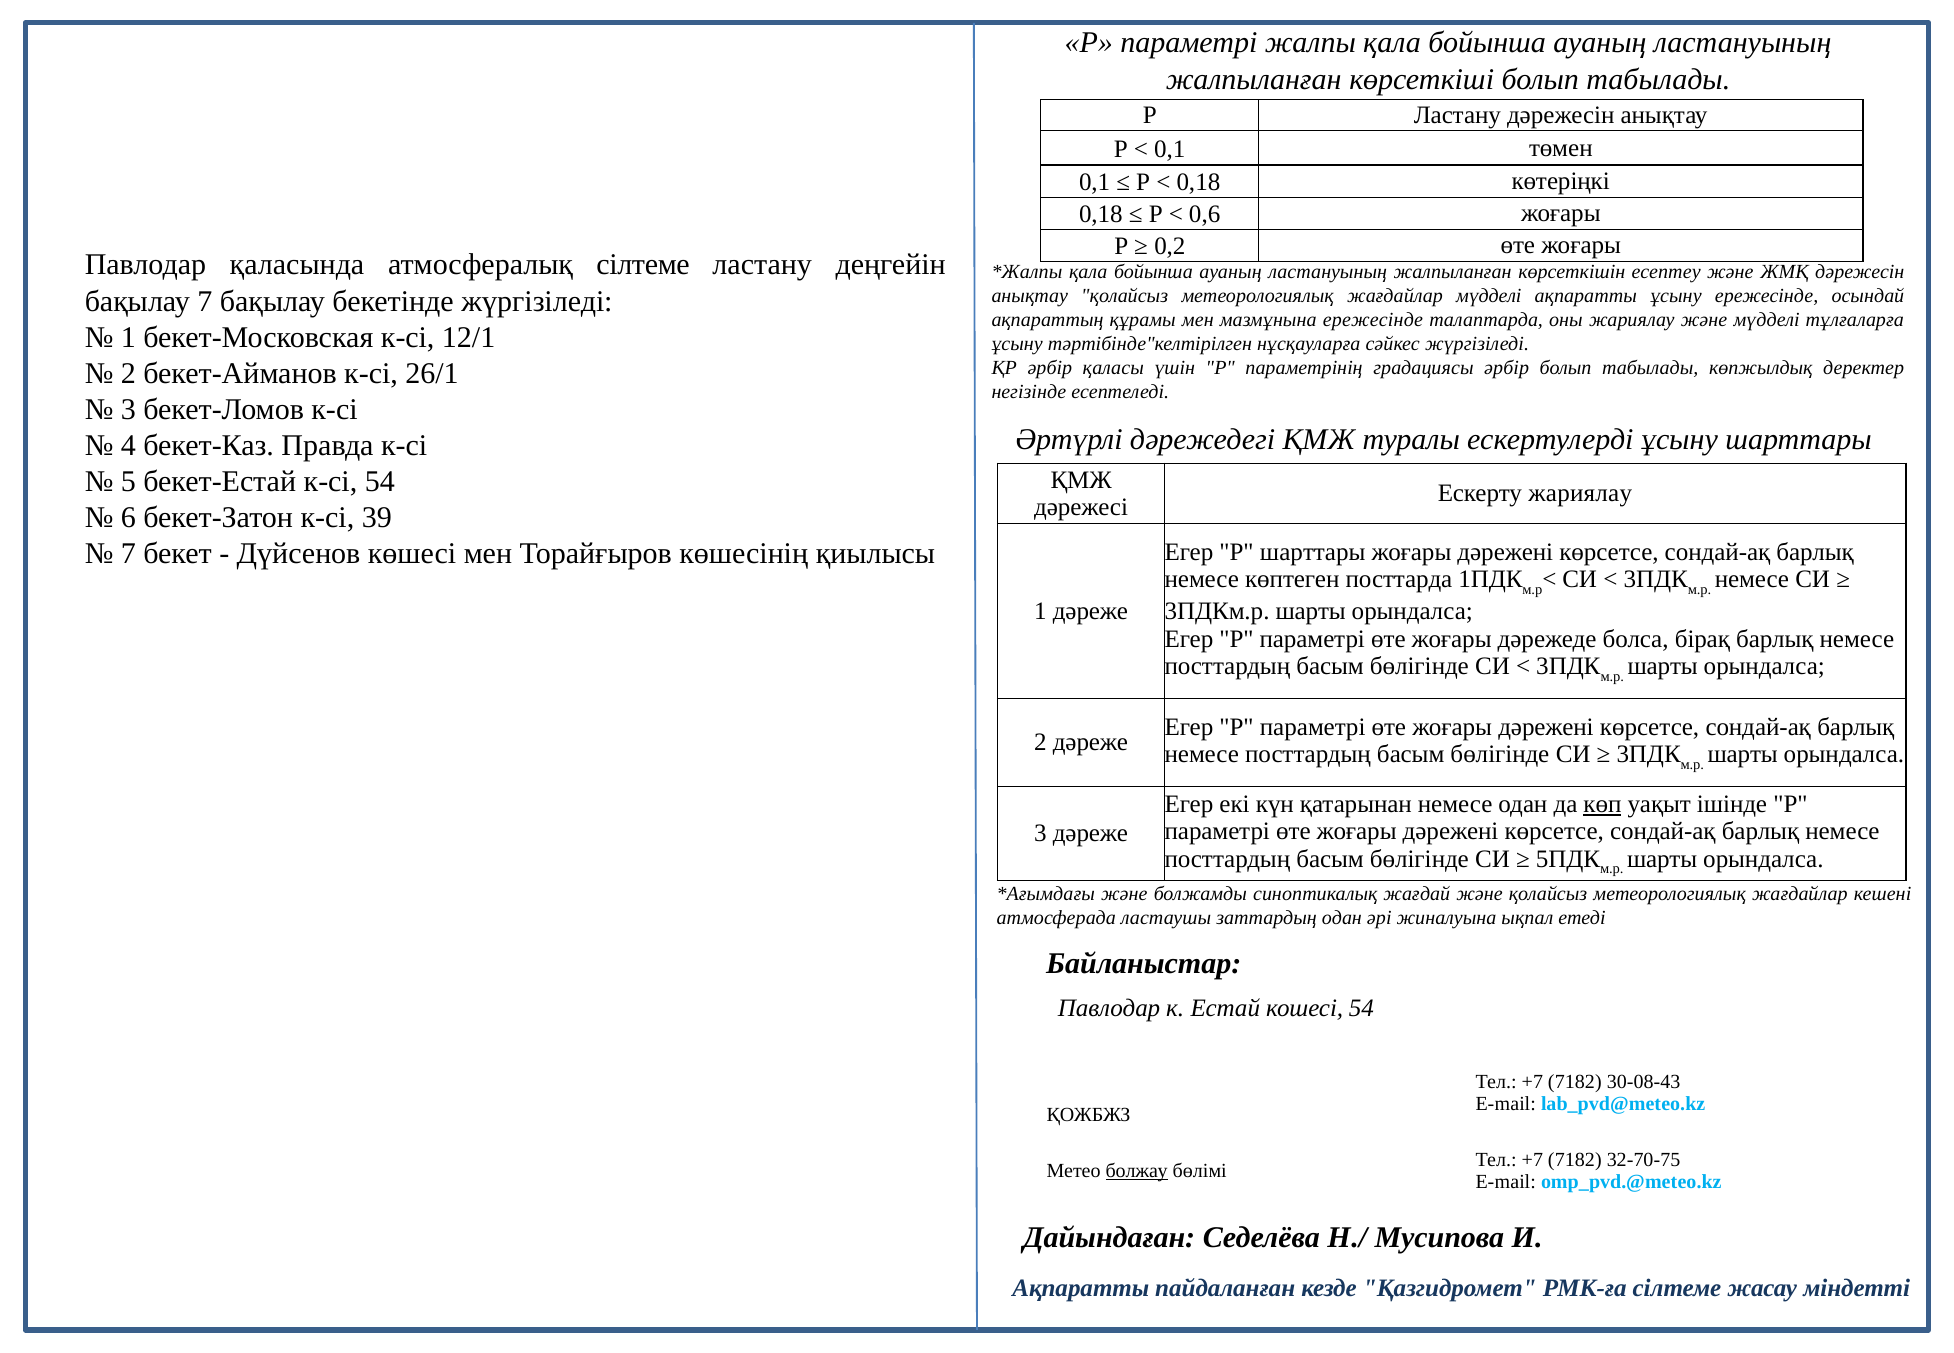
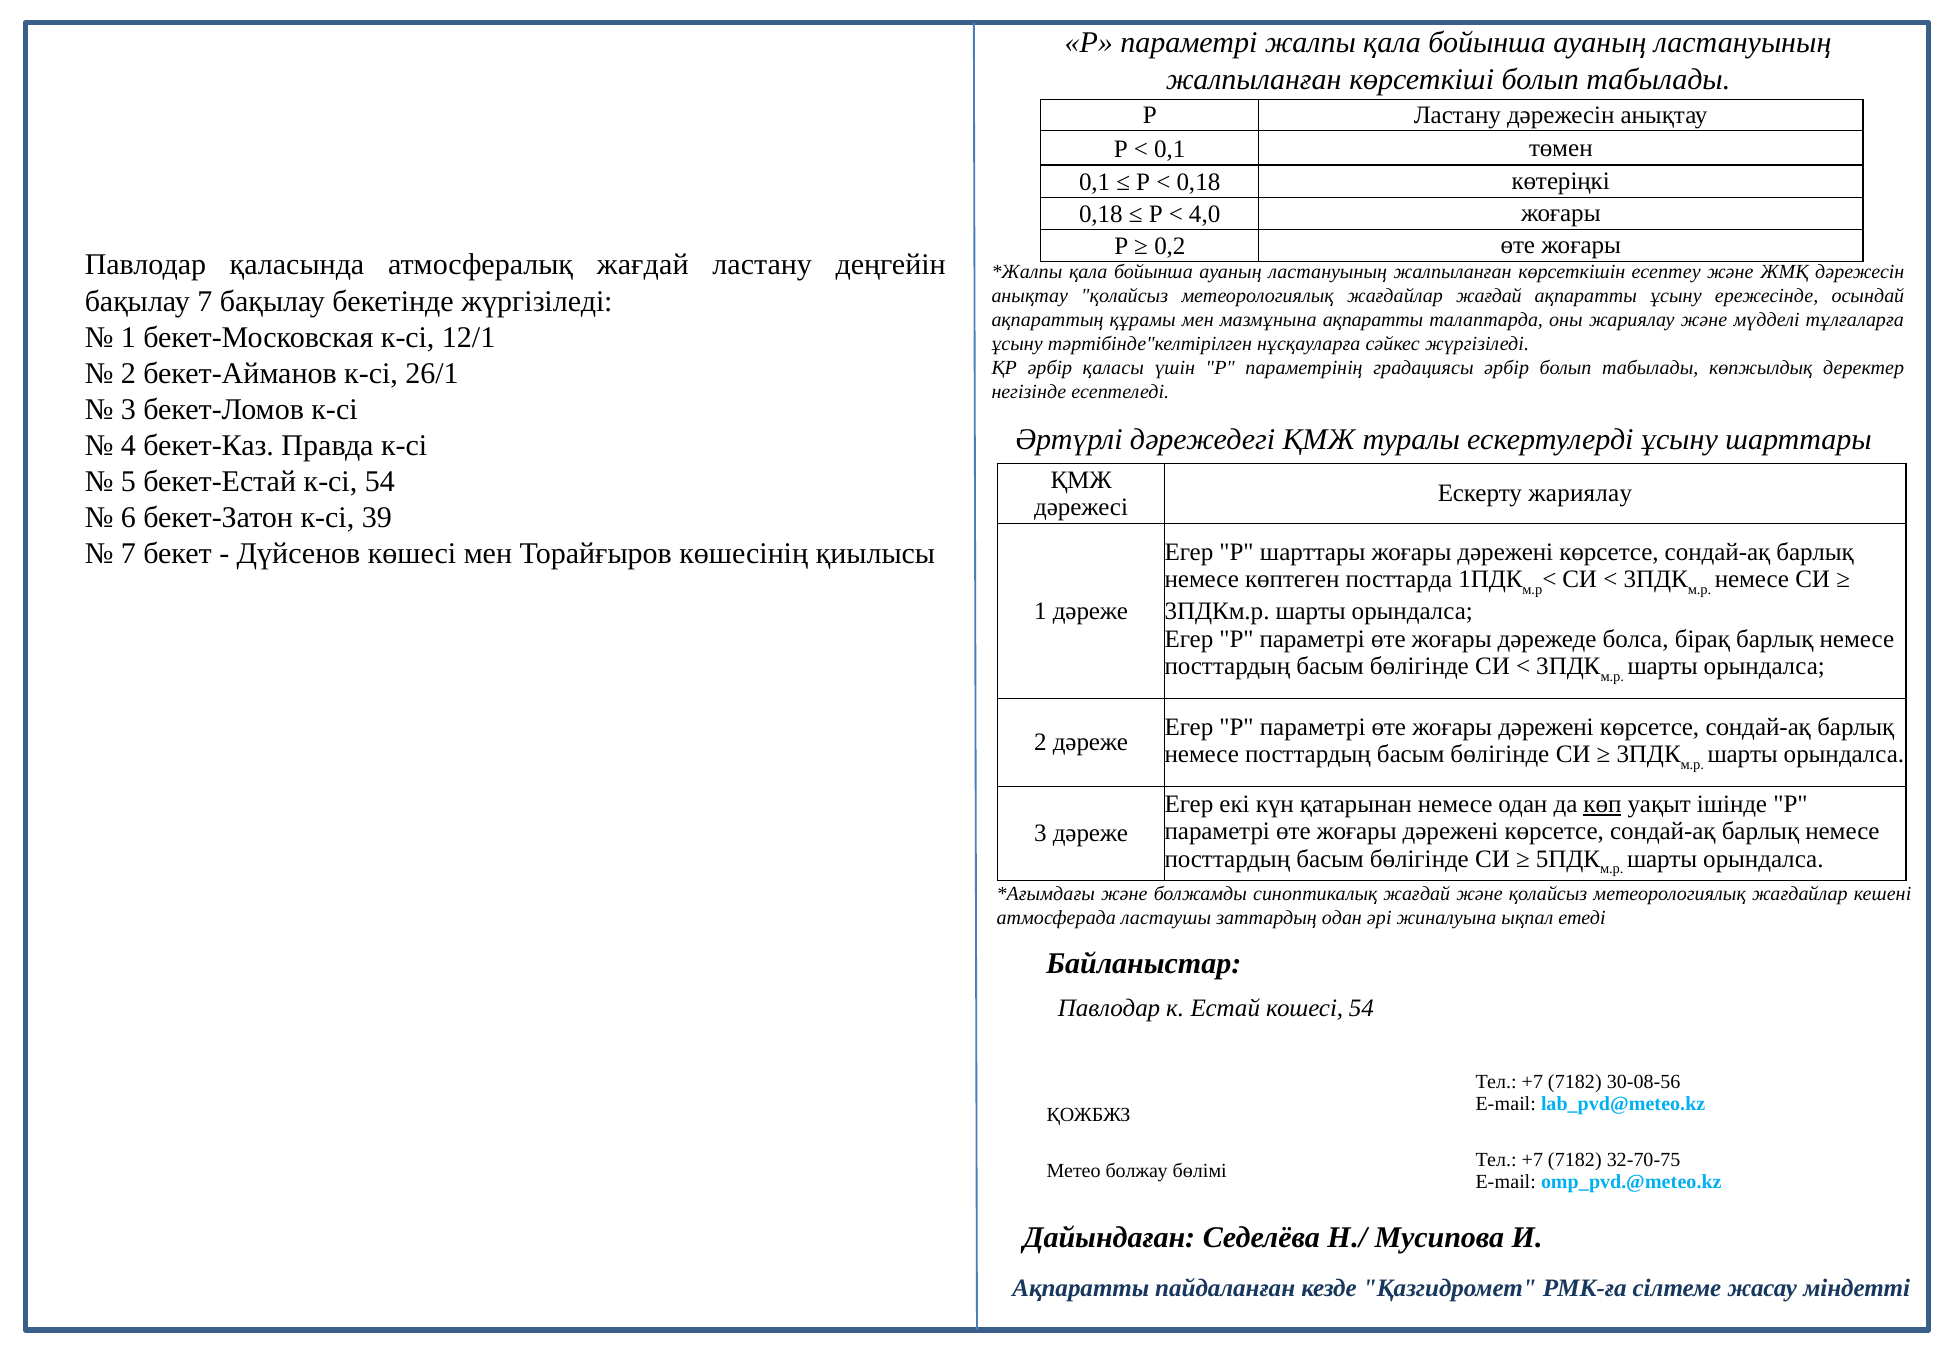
0,6: 0,6 -> 4,0 (1205, 214)
атмосфералық сілтеме: сілтеме -> жағдай (643, 265)
жағдайлар мүдделі: мүдделі -> жағдай (1489, 296)
мазмұнына ережесінде: ережесінде -> ақпаратты (1373, 320)
30-08-43: 30-08-43 -> 30-08-56 (1644, 1081)
болжау underline: present -> none (1137, 1171)
